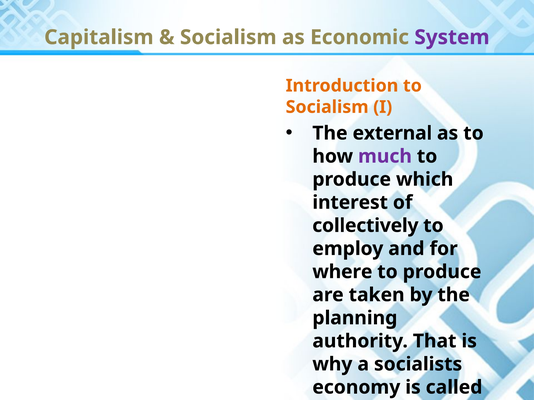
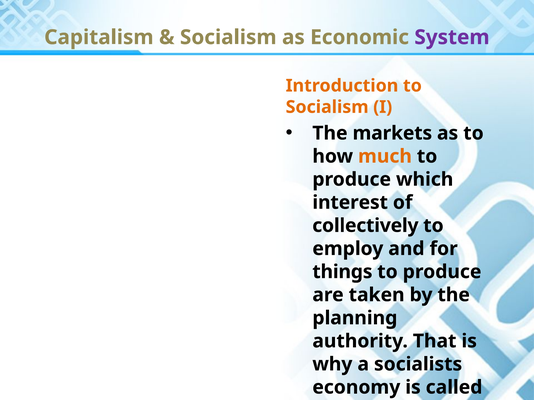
external: external -> markets (392, 133)
much colour: purple -> orange (385, 156)
where: where -> things (342, 272)
